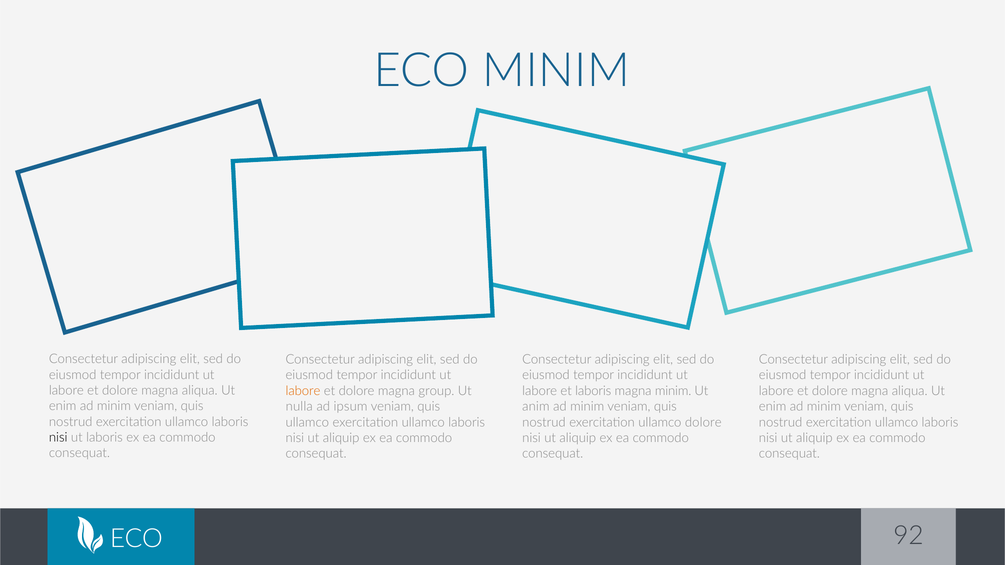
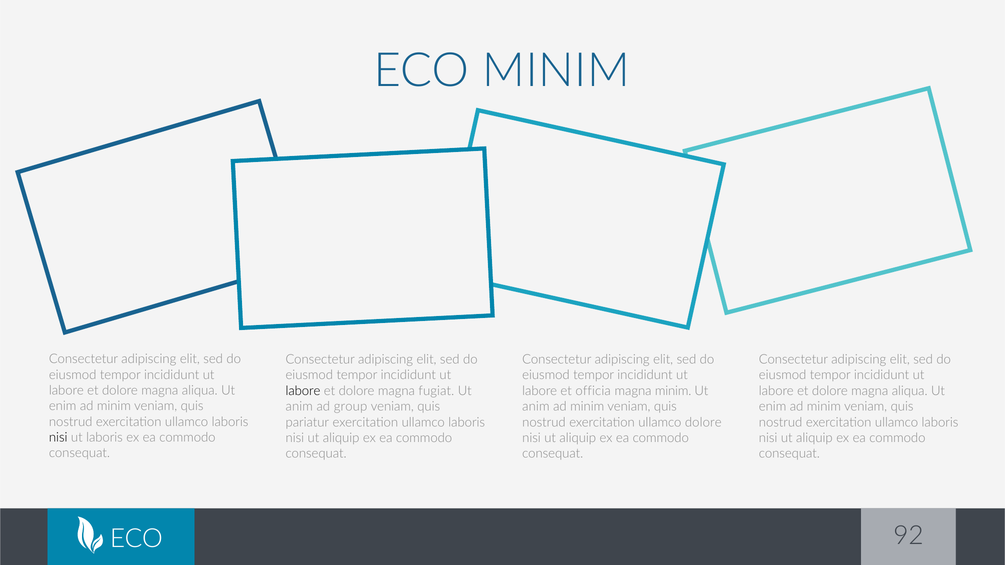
labore colour: orange -> black (303, 391)
group: group -> fugiat (436, 391)
et laboris: laboris -> officia (593, 391)
nulla: nulla -> anim (299, 407)
ipsum: ipsum -> group (351, 407)
ullamco: ullamco -> pariatur (307, 422)
